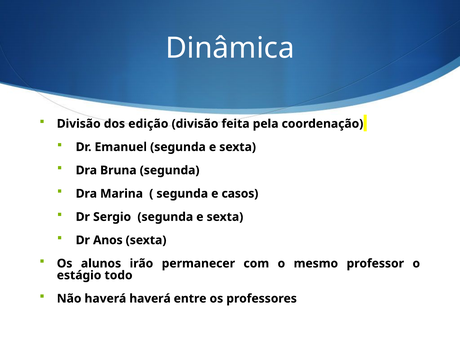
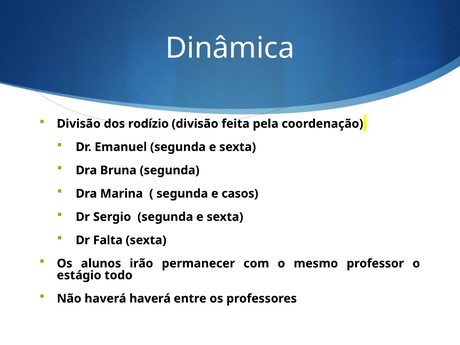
edição: edição -> rodízio (148, 124)
Anos: Anos -> Falta (108, 240)
